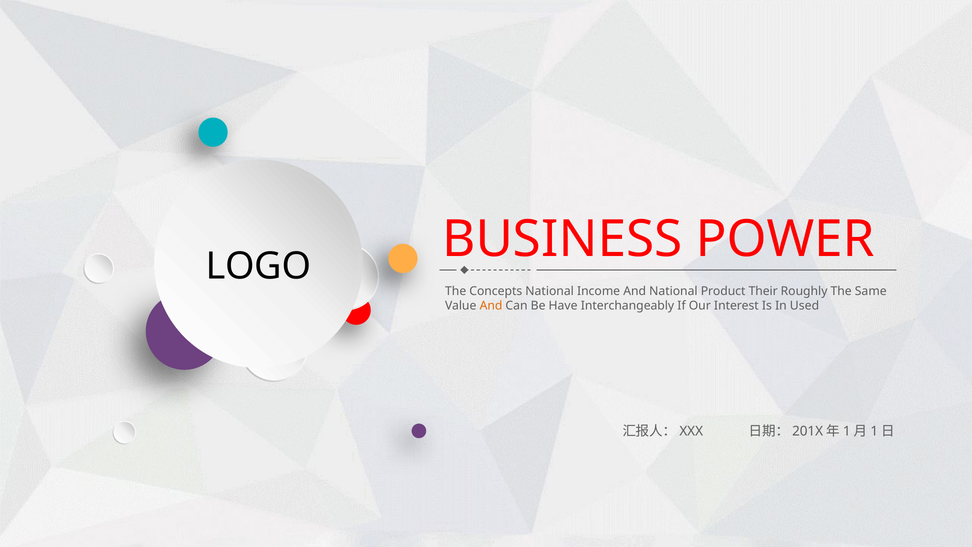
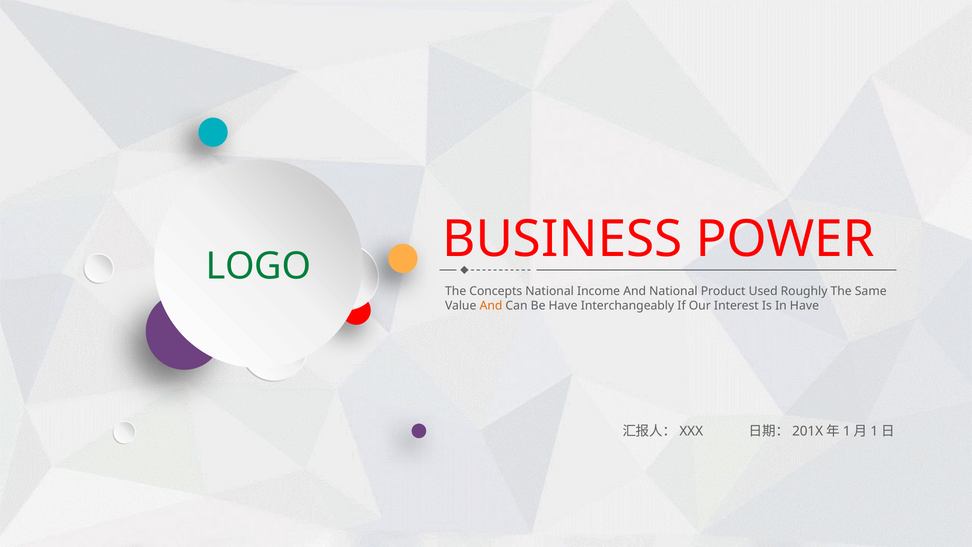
LOGO colour: black -> green (258, 266)
Their: Their -> Used (763, 291)
In Used: Used -> Have (804, 306)
